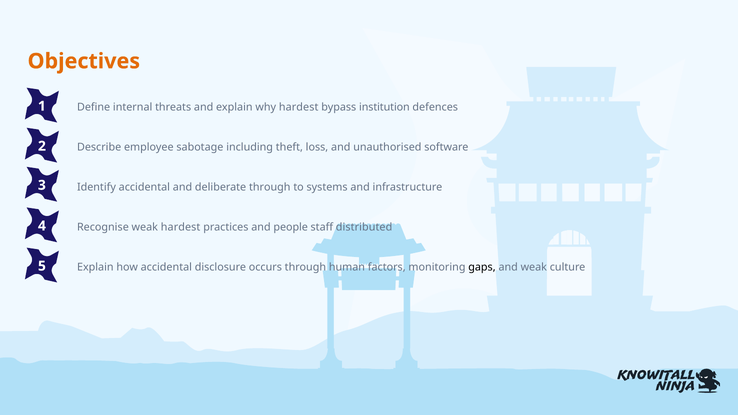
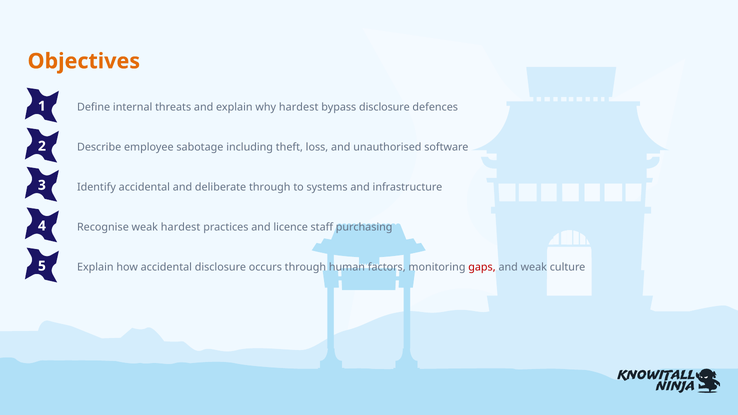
bypass institution: institution -> disclosure (384, 107)
people: people -> licence (291, 227)
distributed: distributed -> purchasing (364, 227)
gaps colour: black -> red (482, 267)
